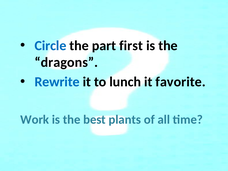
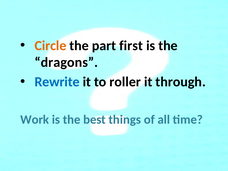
Circle colour: blue -> orange (50, 46)
lunch: lunch -> roller (125, 82)
favorite: favorite -> through (181, 82)
plants: plants -> things (125, 119)
